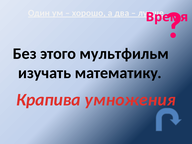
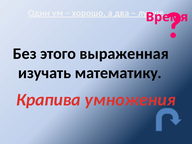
мультфильм: мультфильм -> выраженная (124, 54)
